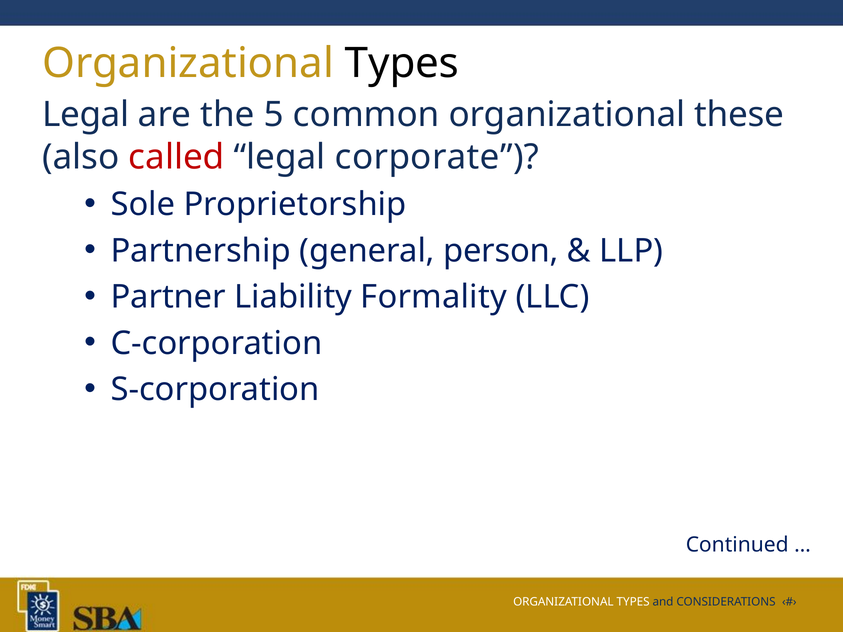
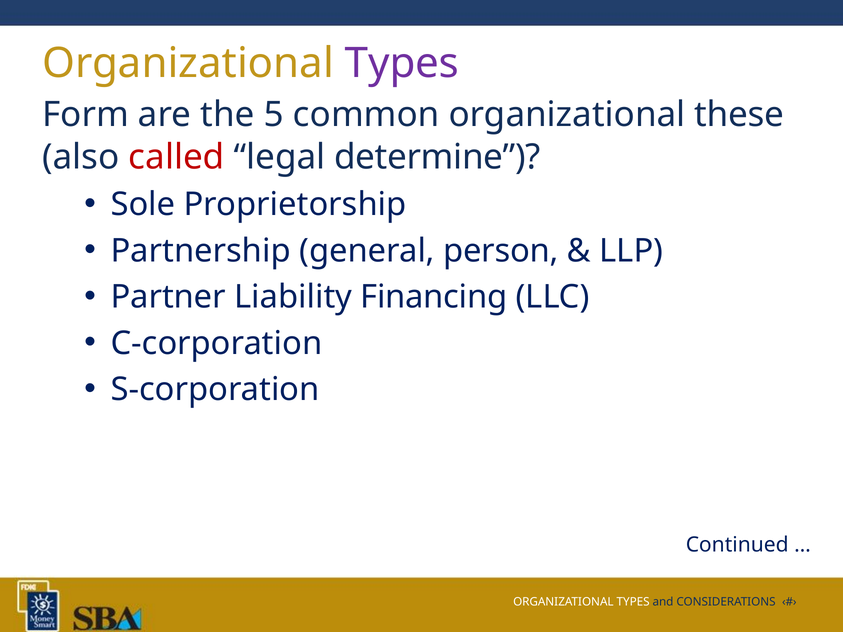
Types colour: black -> purple (402, 63)
Legal: Legal -> Form (85, 115)
corporate: corporate -> determine (437, 157)
Formality: Formality -> Financing (434, 297)
